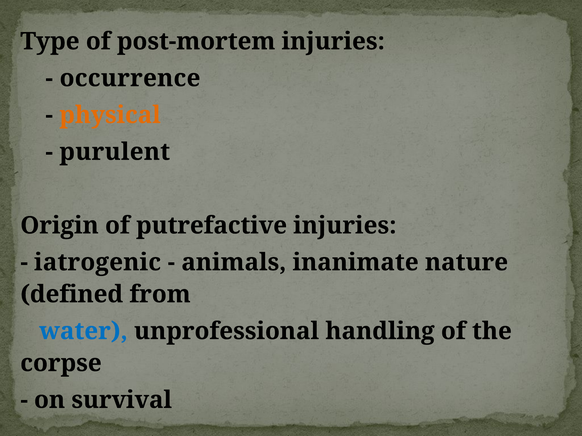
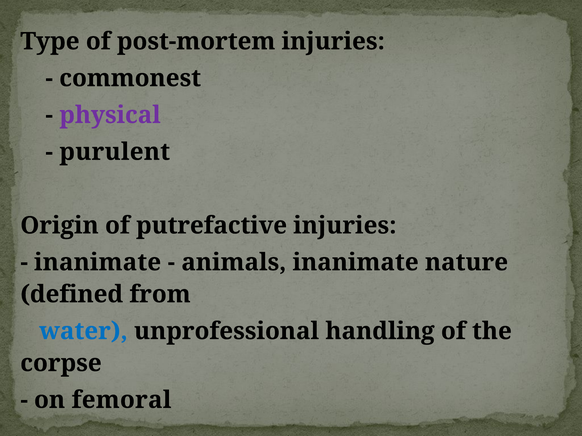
occurrence: occurrence -> commonest (130, 78)
physical colour: orange -> purple (110, 115)
iatrogenic: iatrogenic -> inanimate (98, 263)
survival: survival -> femoral (121, 400)
